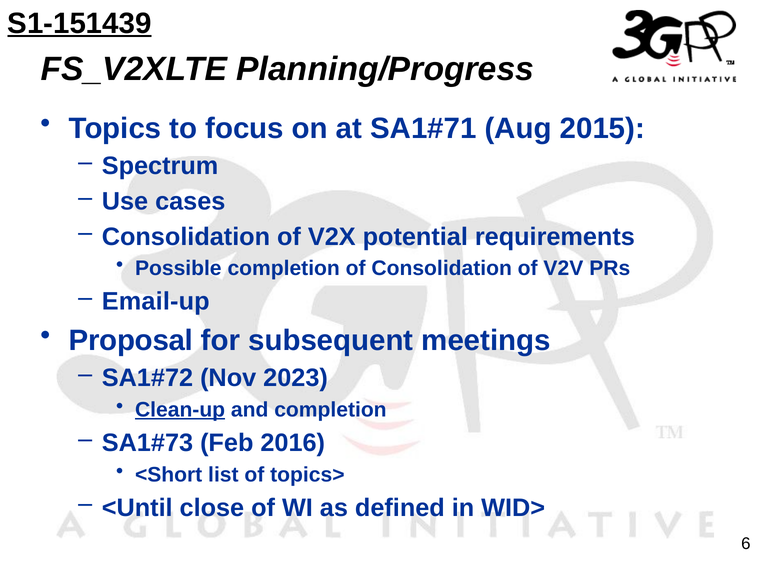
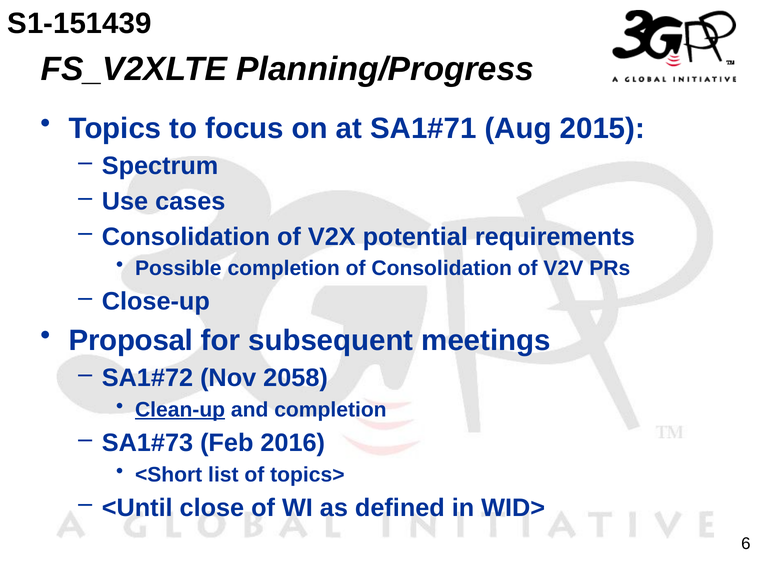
S1-151439 underline: present -> none (79, 23)
Email-up: Email-up -> Close-up (156, 302)
2023: 2023 -> 2058 (296, 378)
